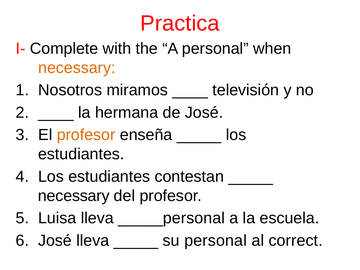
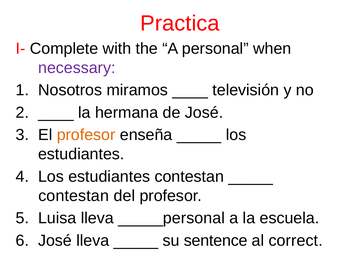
necessary colour: orange -> purple (77, 68)
necessary: necessary -> contestan (74, 196)
su personal: personal -> sentence (216, 241)
